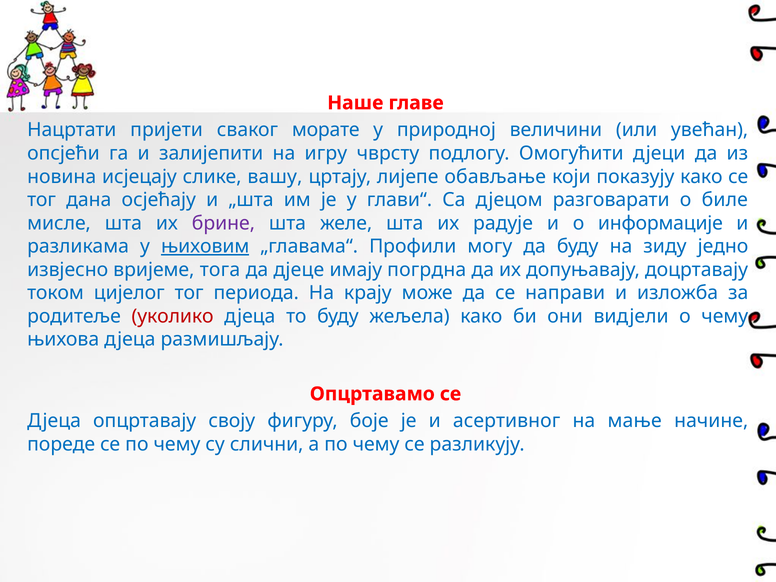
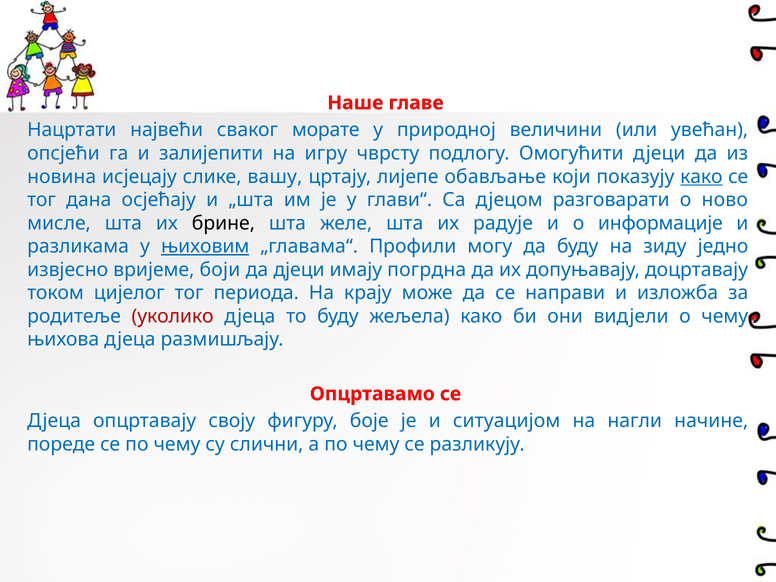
пријети: пријети -> највећи (167, 130)
како underline: none -> present (701, 177)
биле: биле -> ново (725, 200)
брине colour: purple -> black (223, 223)
тога: тога -> боји (220, 270)
да дјеце: дјеце -> дјеци (299, 270)
асертивног: асертивног -> ситуацијом (507, 421)
мање: мање -> нагли (635, 421)
